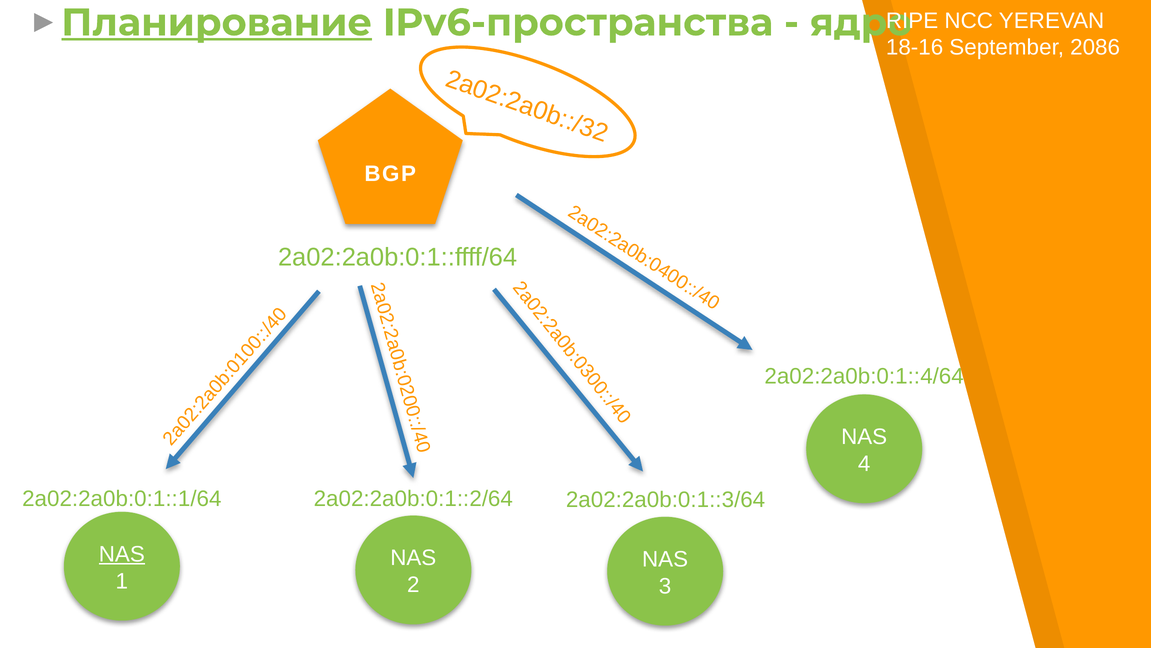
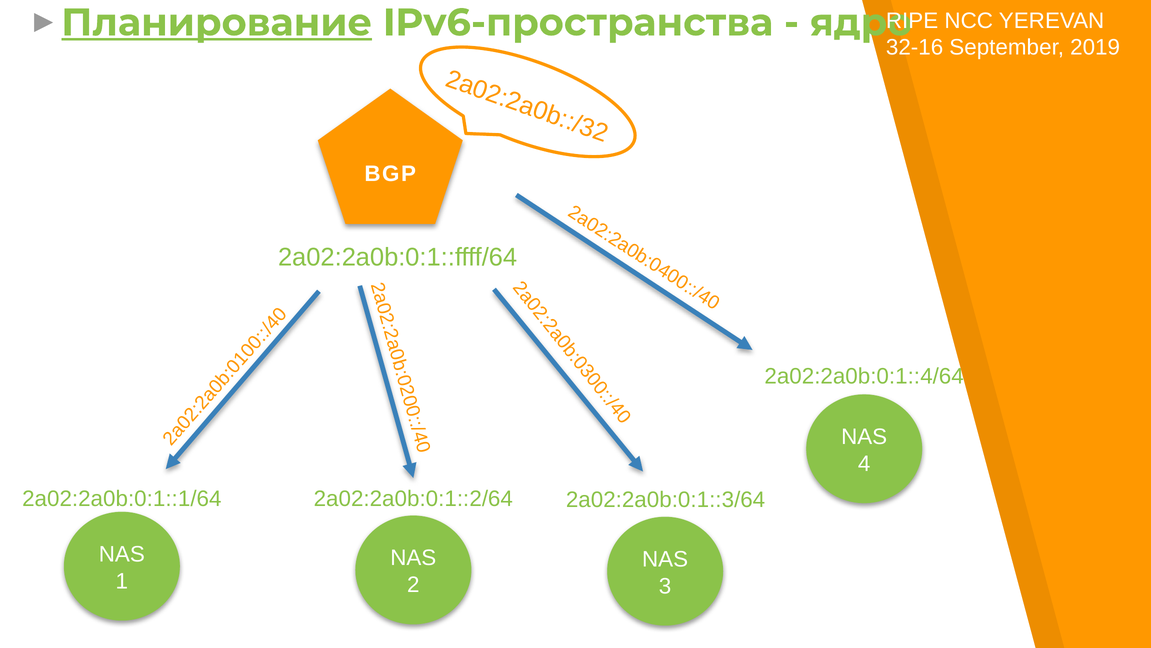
18-16: 18-16 -> 32-16 (915, 47)
2086: 2086 -> 2019 (1095, 47)
NAS underline: present -> none (122, 554)
